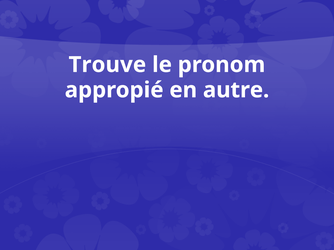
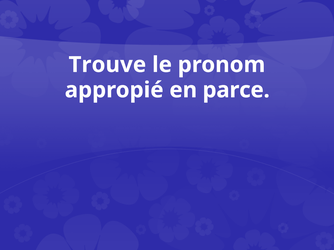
autre: autre -> parce (236, 90)
